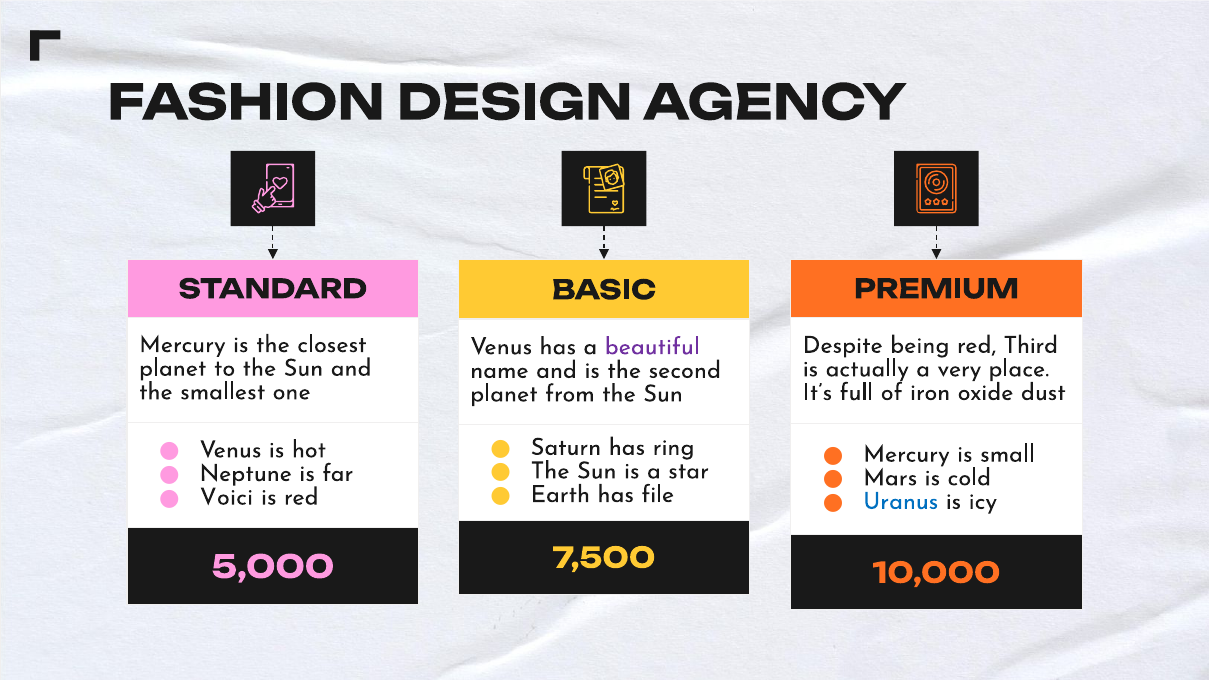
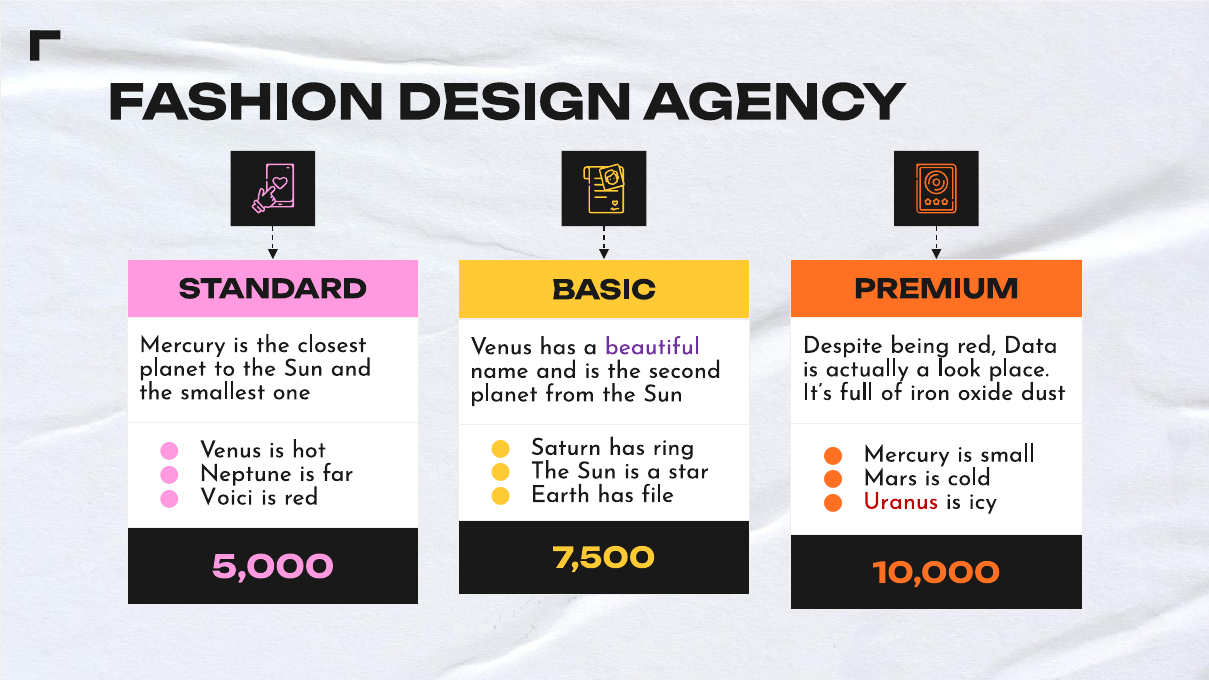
Third: Third -> Data (1031, 345)
very: very -> look (959, 369)
Uranus colour: blue -> red (901, 501)
